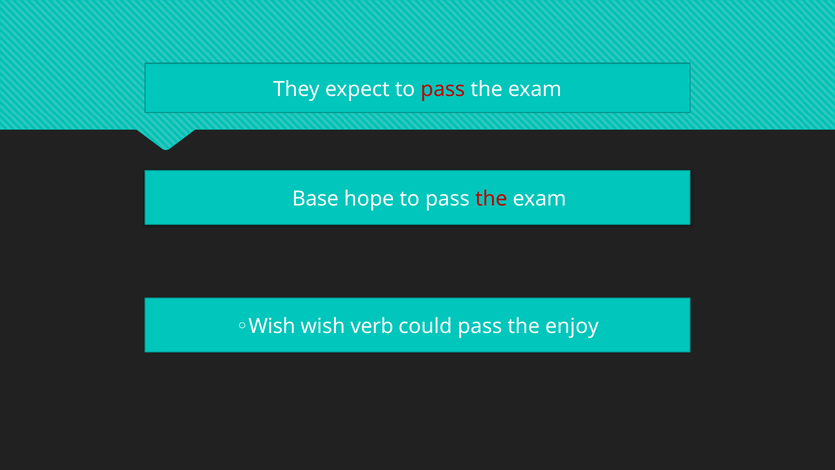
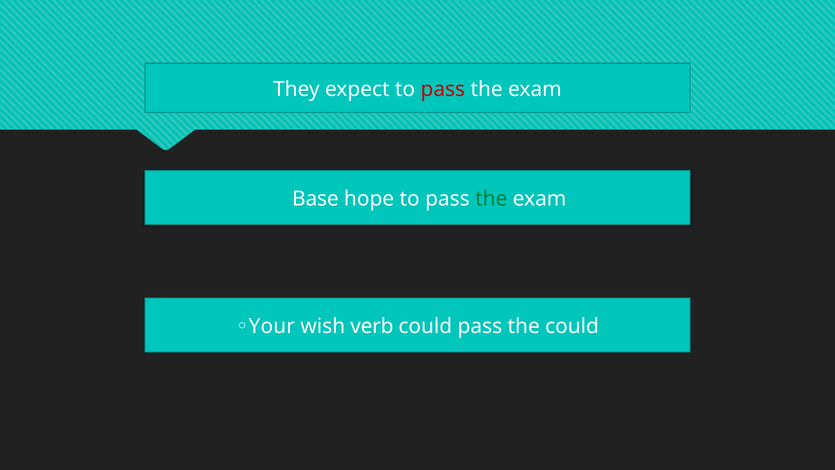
the colour: red -> green (491, 199)
Wish: Wish -> Your (272, 326)
the enjoy: enjoy -> could (572, 326)
